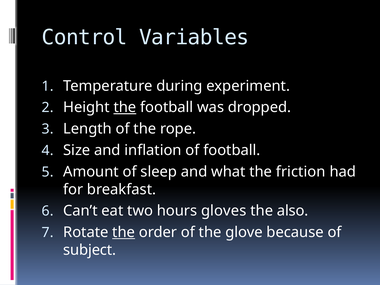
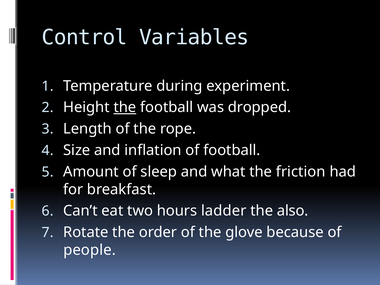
gloves: gloves -> ladder (224, 211)
the underline: present -> none (124, 232)
subject: subject -> people (89, 250)
